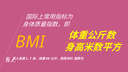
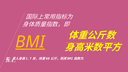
BMI underline: none -> present (30, 42)
